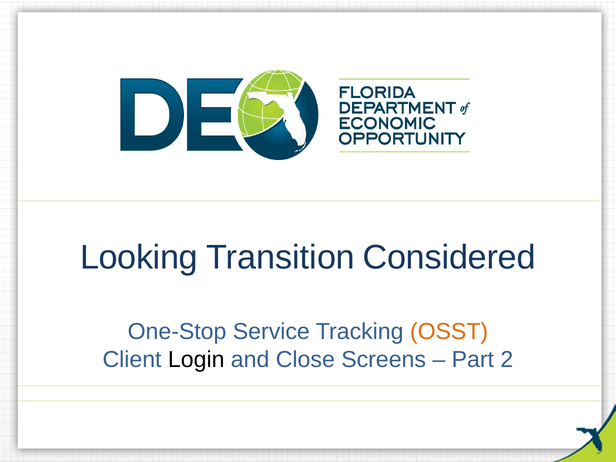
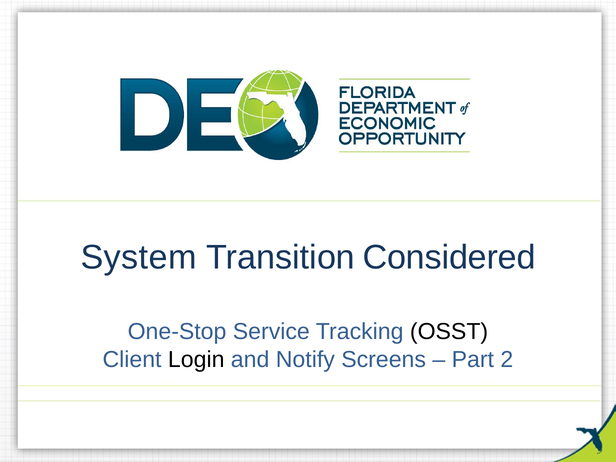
Looking: Looking -> System (139, 257)
OSST colour: orange -> black (449, 332)
Close: Close -> Notify (305, 359)
